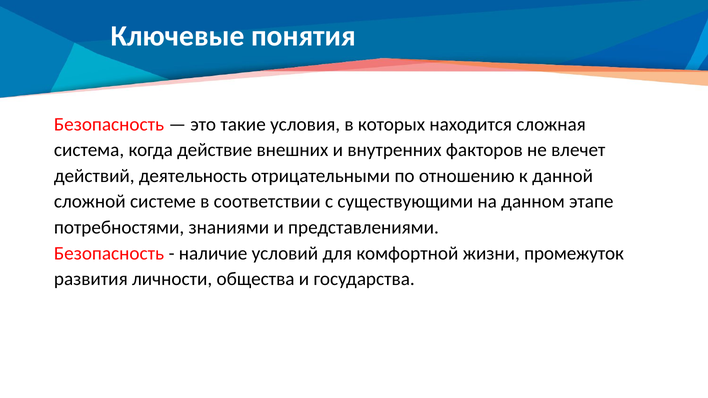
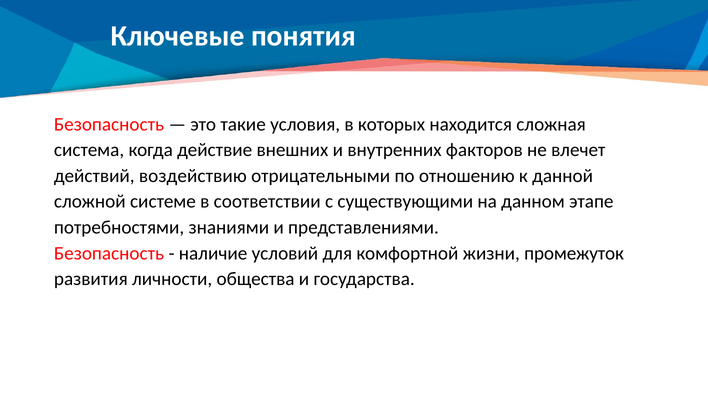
деятельность: деятельность -> воздействию (193, 176)
